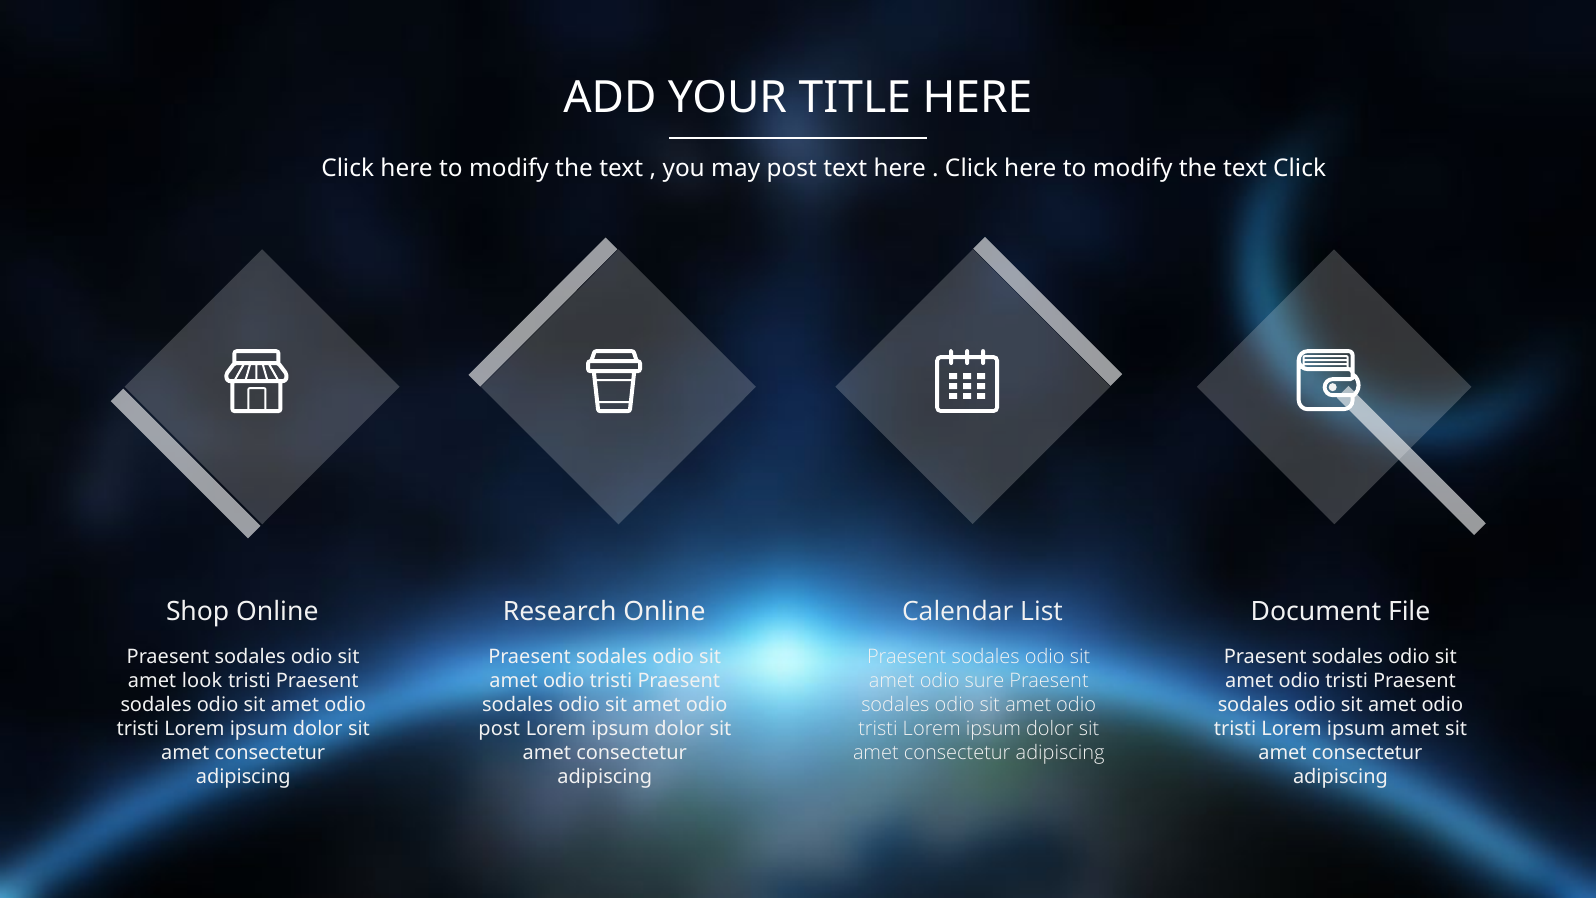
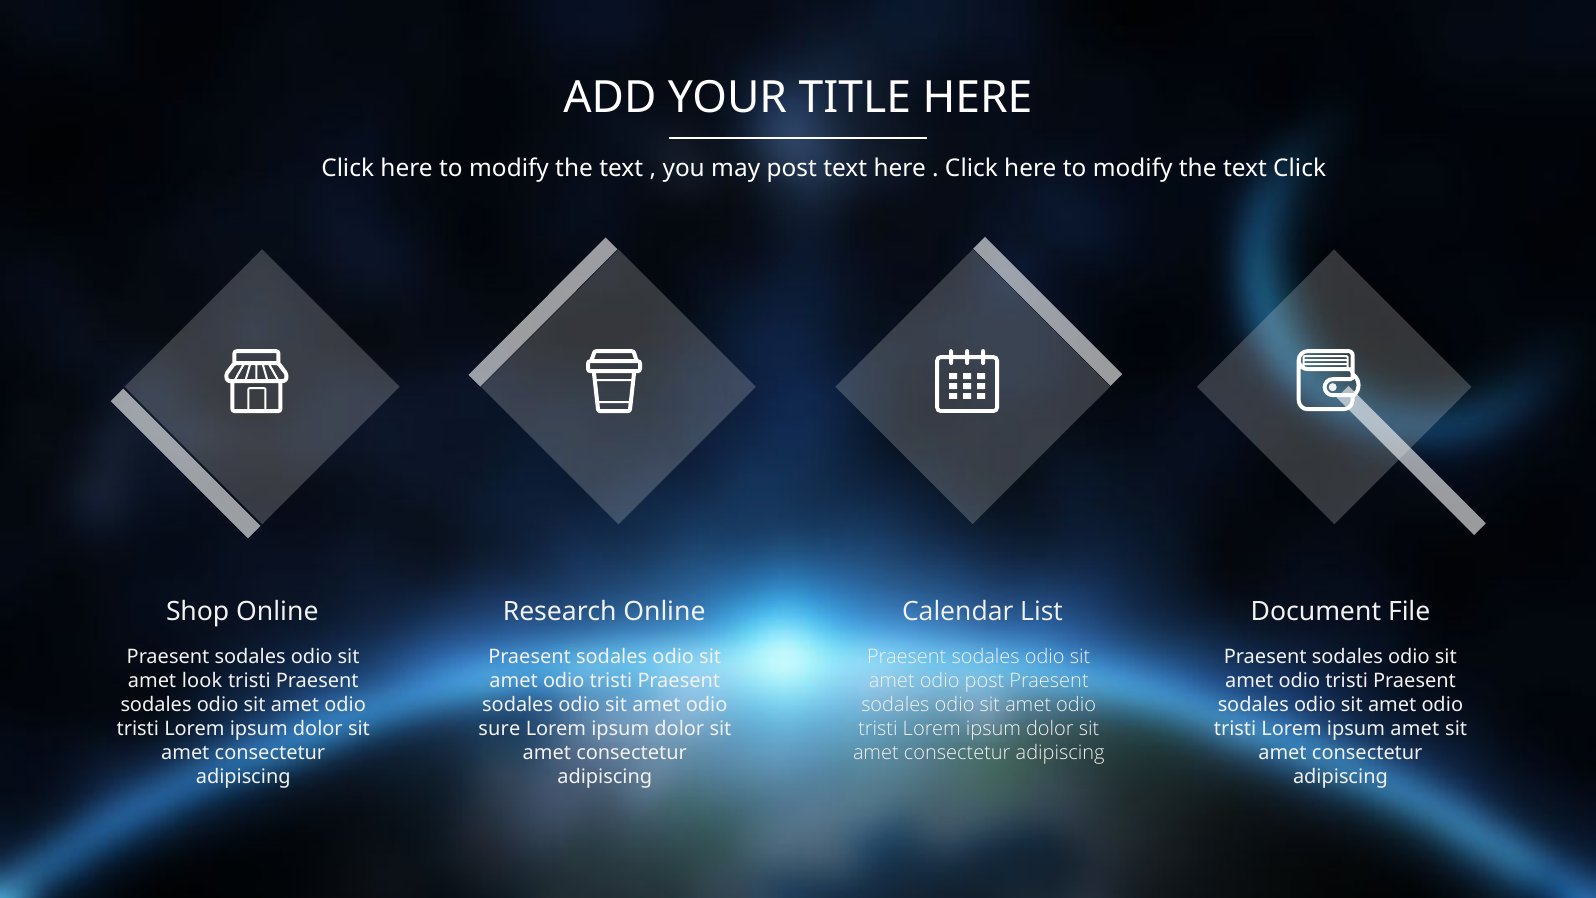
odio sure: sure -> post (984, 681)
post: post -> sure (499, 729)
